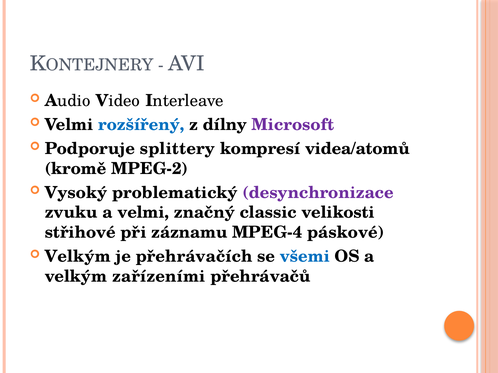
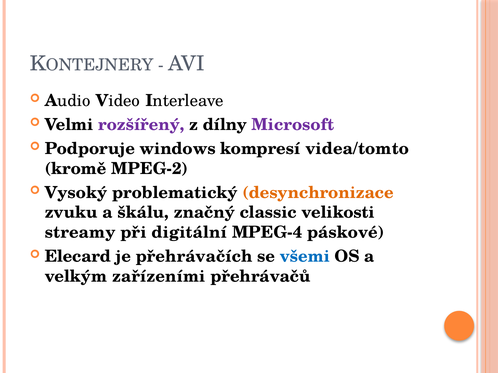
rozšířený colour: blue -> purple (141, 125)
splittery: splittery -> windows (178, 149)
videa/atomů: videa/atomů -> videa/tomto (357, 149)
desynchronizace colour: purple -> orange (318, 193)
a velmi: velmi -> škálu (143, 213)
střihové: střihové -> streamy (80, 233)
záznamu: záznamu -> digitální (189, 233)
Velkým: Velkým -> Elecard (78, 257)
